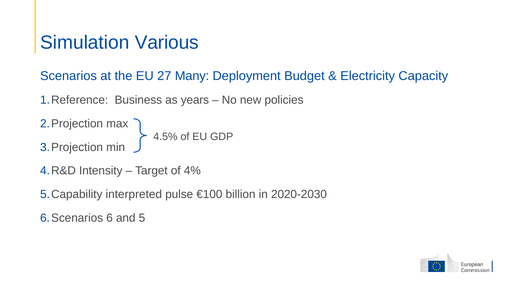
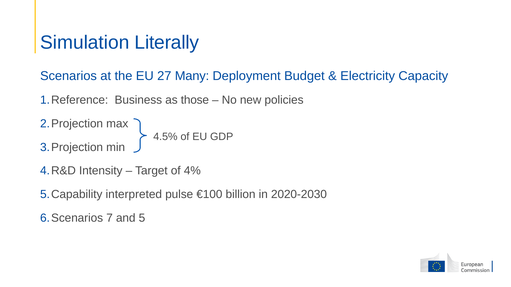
Various: Various -> Literally (167, 43)
years: years -> those (195, 100)
6: 6 -> 7 (110, 218)
